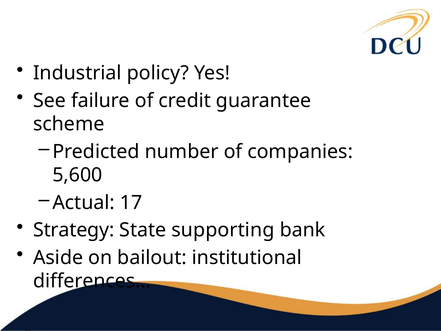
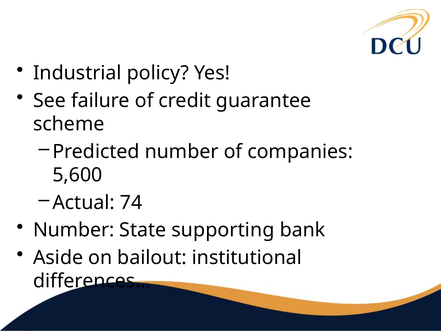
17: 17 -> 74 (131, 202)
Strategy: Strategy -> Number (74, 230)
